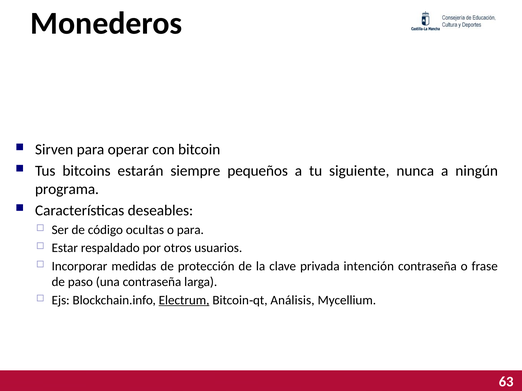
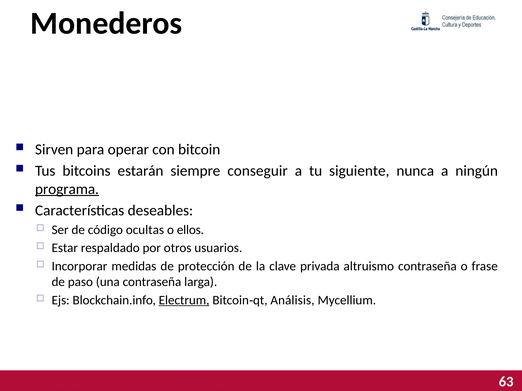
pequeños: pequeños -> conseguir (258, 171)
programa underline: none -> present (67, 189)
o para: para -> ellos (190, 230)
intención: intención -> altruismo (369, 267)
